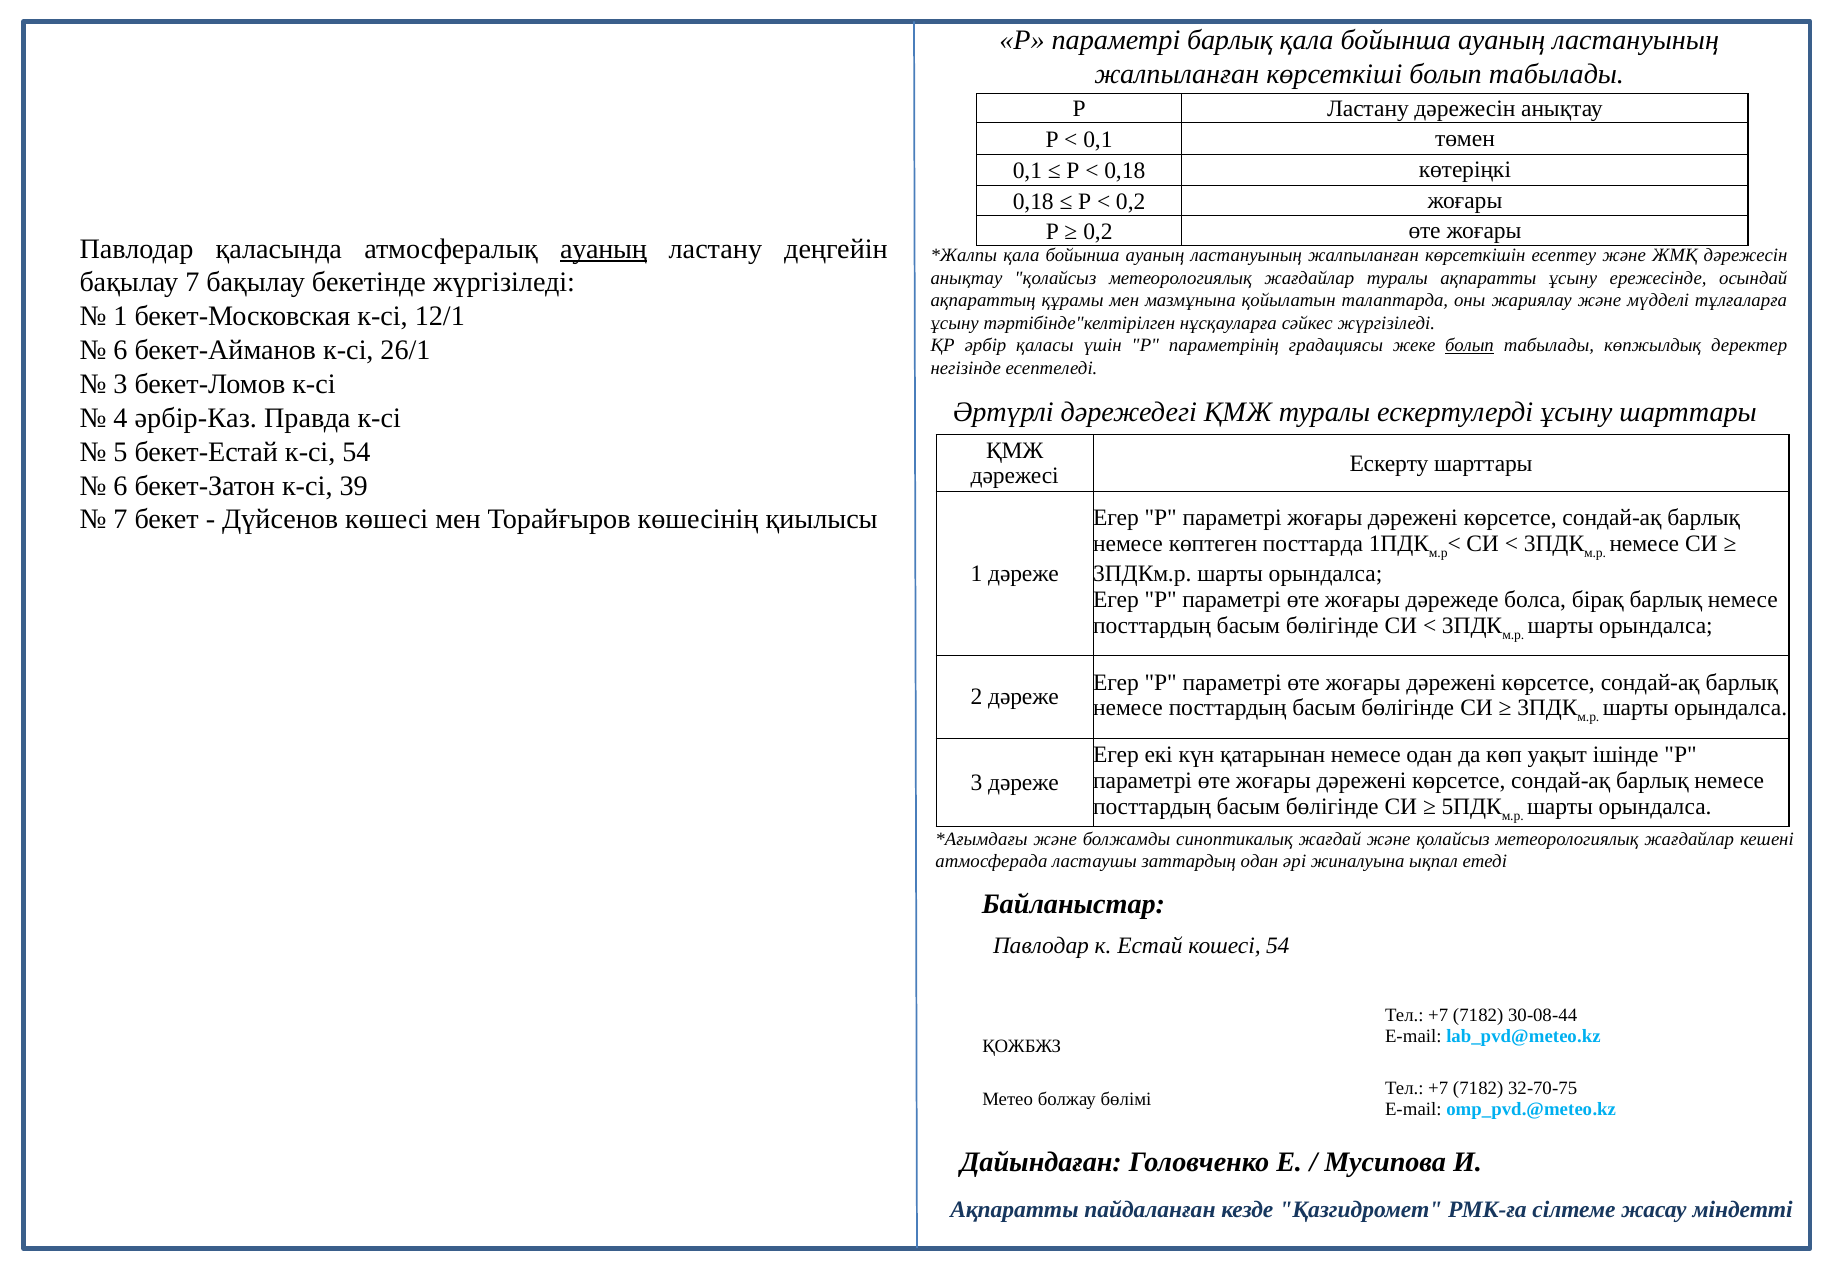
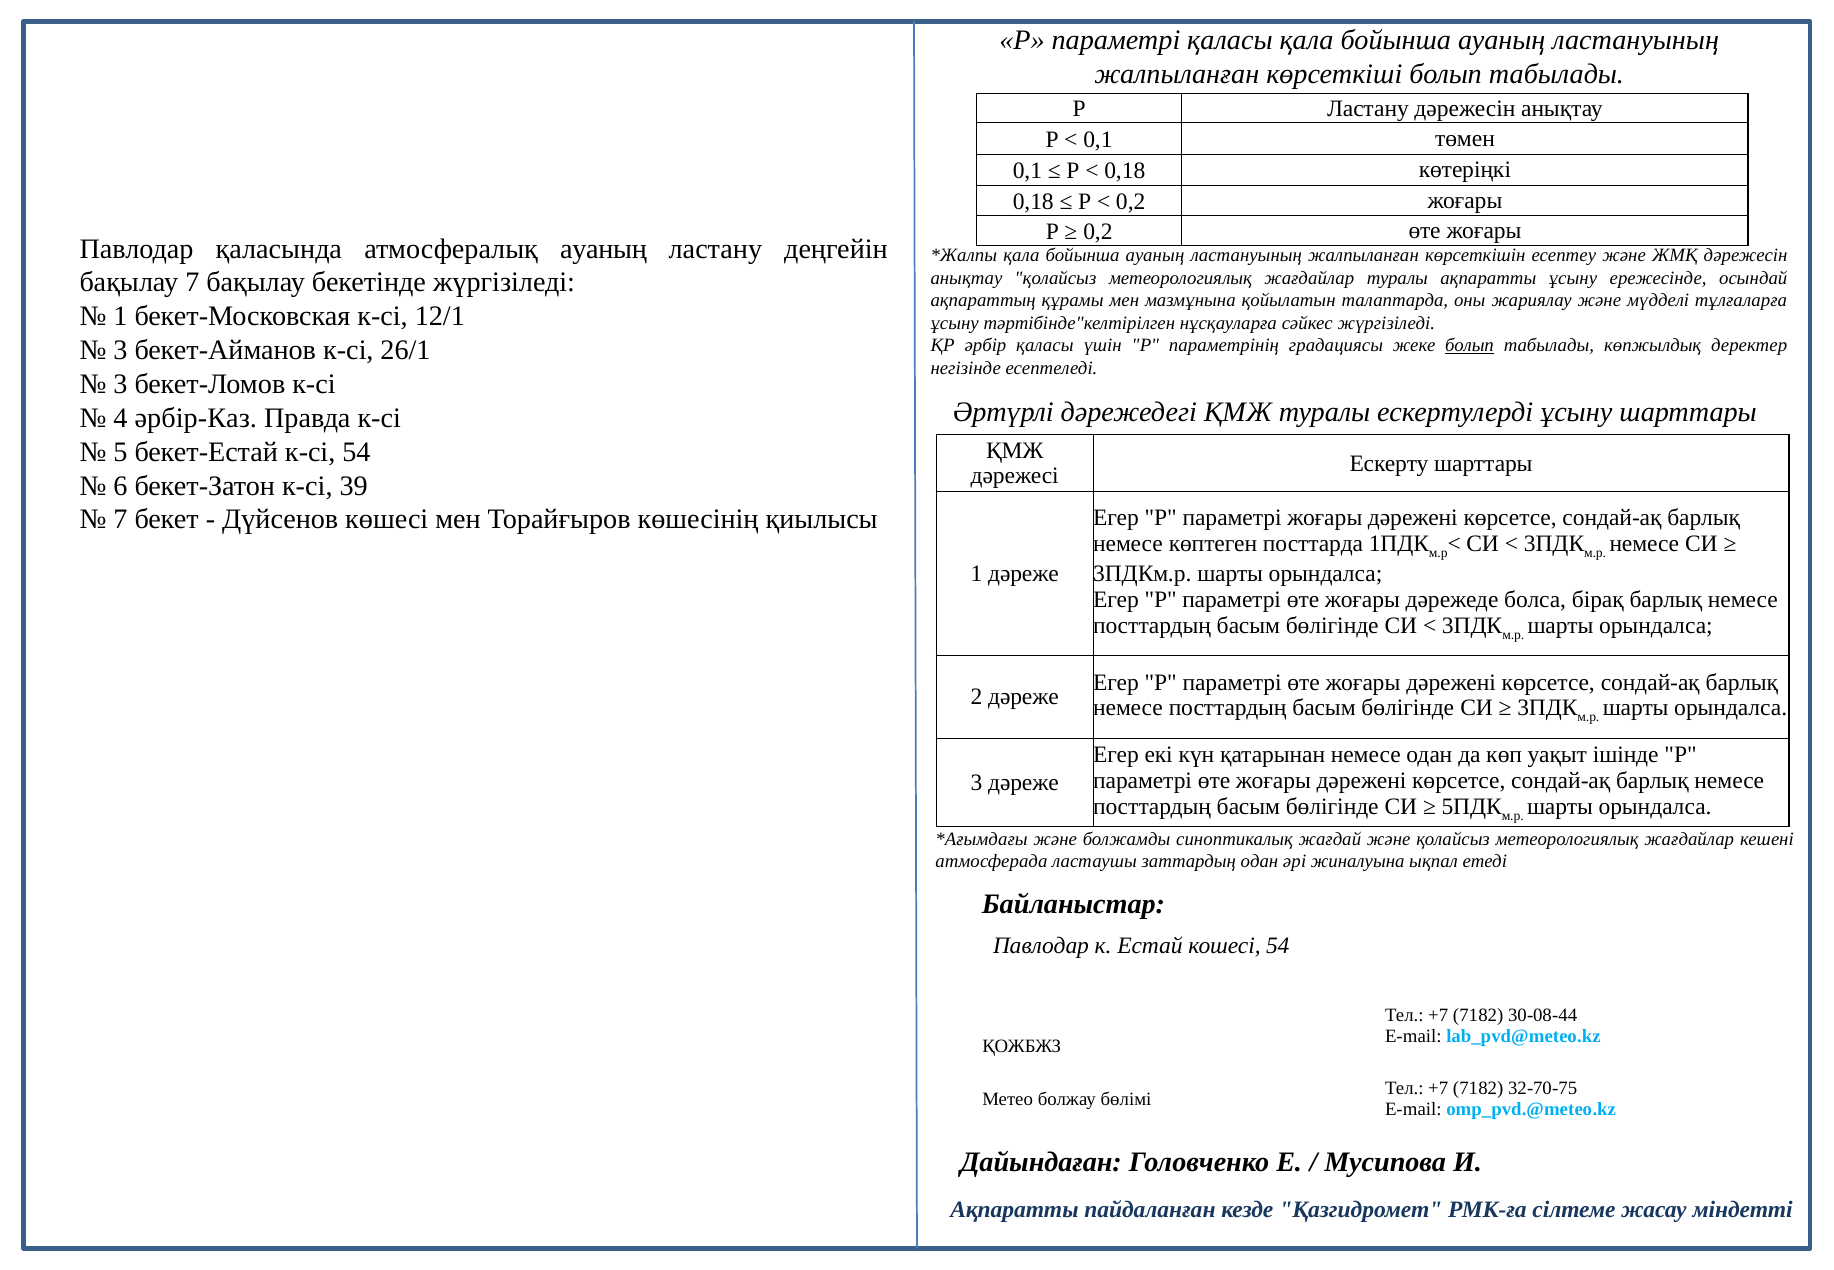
параметрі барлық: барлық -> қаласы (1230, 40)
ауаның underline: present -> none (604, 249)
6: 6 -> 3 (120, 350)
